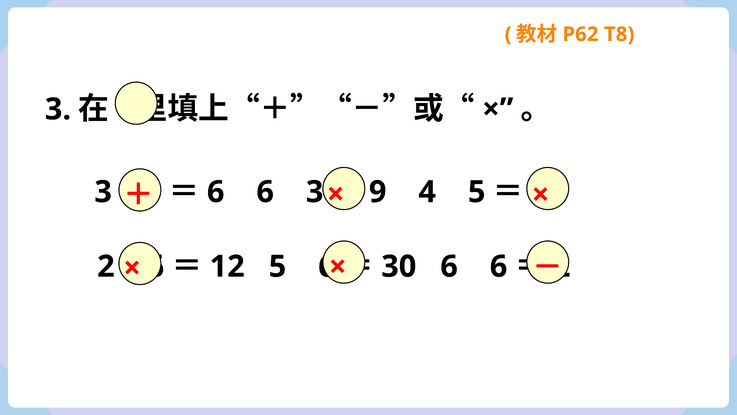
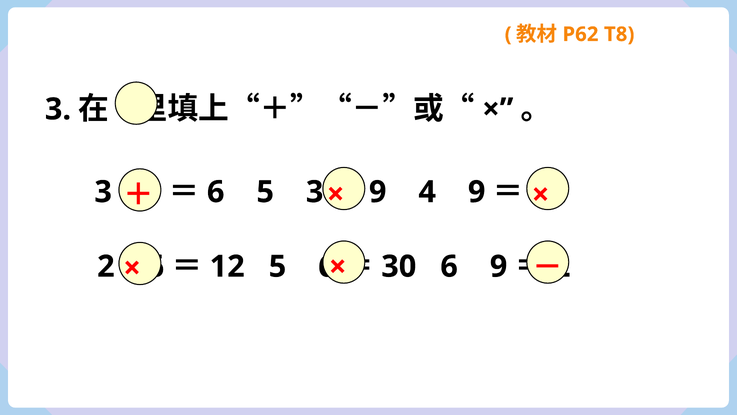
6: 6 -> 5 (265, 192)
4 5: 5 -> 9 (477, 192)
6: 6 -> 9 (499, 266)
